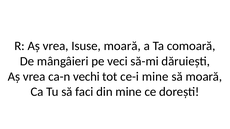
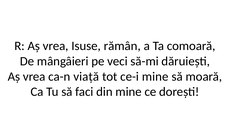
Isuse moară: moară -> rămân (122, 46)
vechi: vechi -> viață (86, 77)
